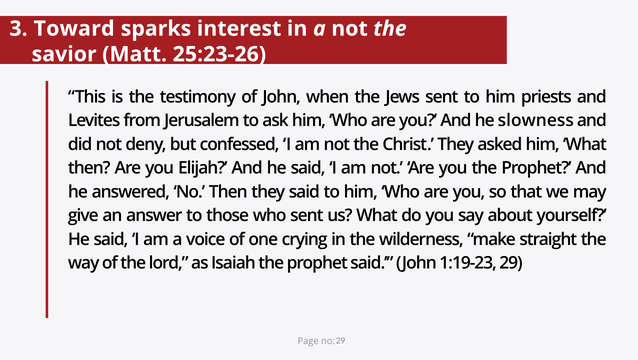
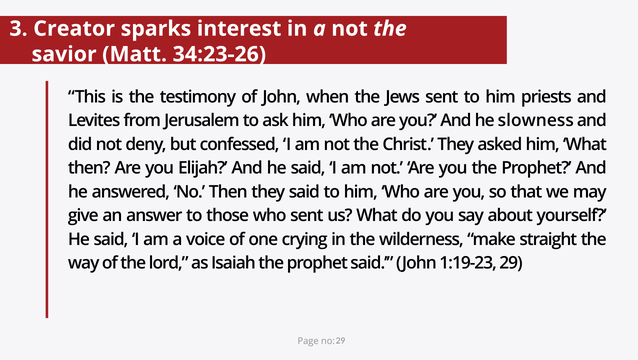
Toward: Toward -> Creator (74, 29)
25:23-26: 25:23-26 -> 34:23-26 (219, 54)
